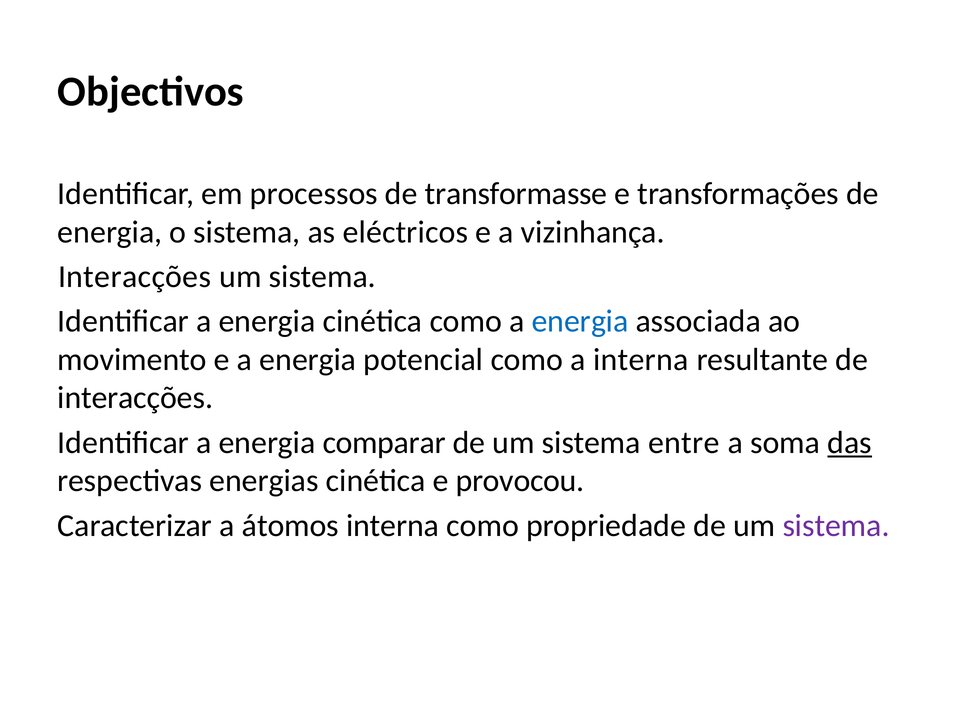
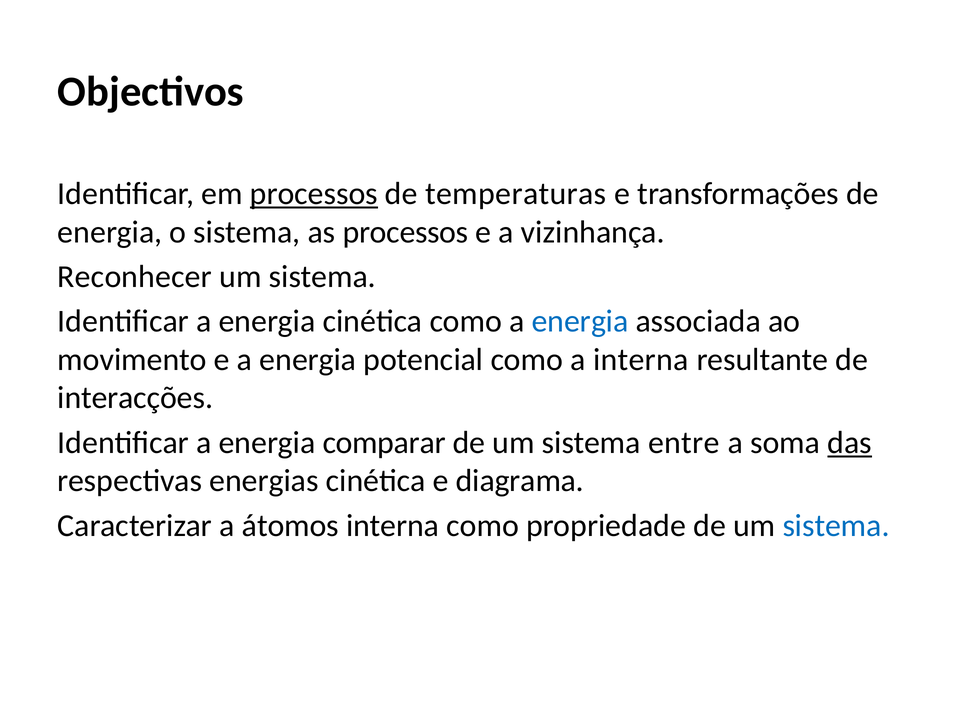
processos underline: none -> present (314, 194)
transformasse: transformasse -> temperaturas (516, 194)
as eléctricos: eléctricos -> processos (406, 232)
Interacções: Interacções -> Reconhecer (135, 277)
provocou: provocou -> diagrama (520, 481)
sistema colour: purple -> blue (836, 526)
